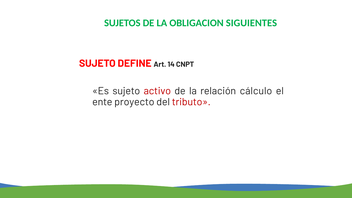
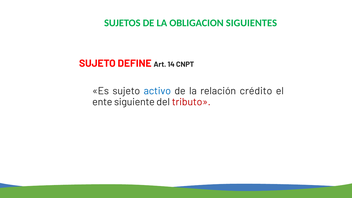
activo colour: red -> blue (157, 91)
cálculo: cálculo -> crédito (256, 91)
proyecto: proyecto -> siguiente (134, 102)
